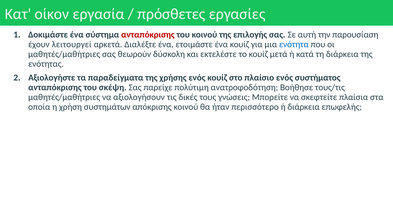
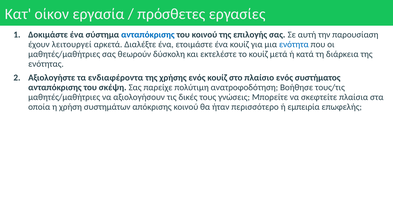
ανταπόκρισης colour: red -> blue (148, 35)
παραδείγματα: παραδείγματα -> ενδιαφέροντα (116, 78)
ή διάρκεια: διάρκεια -> εμπειρία (304, 107)
